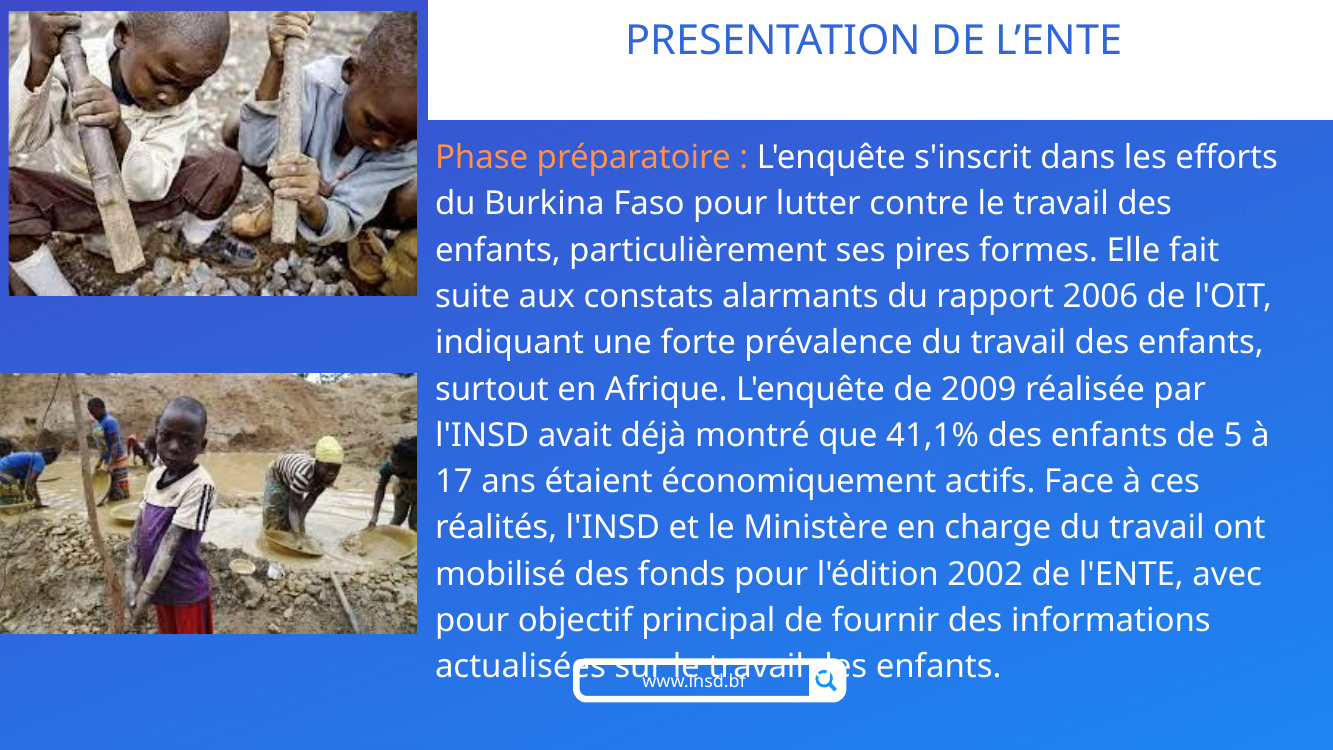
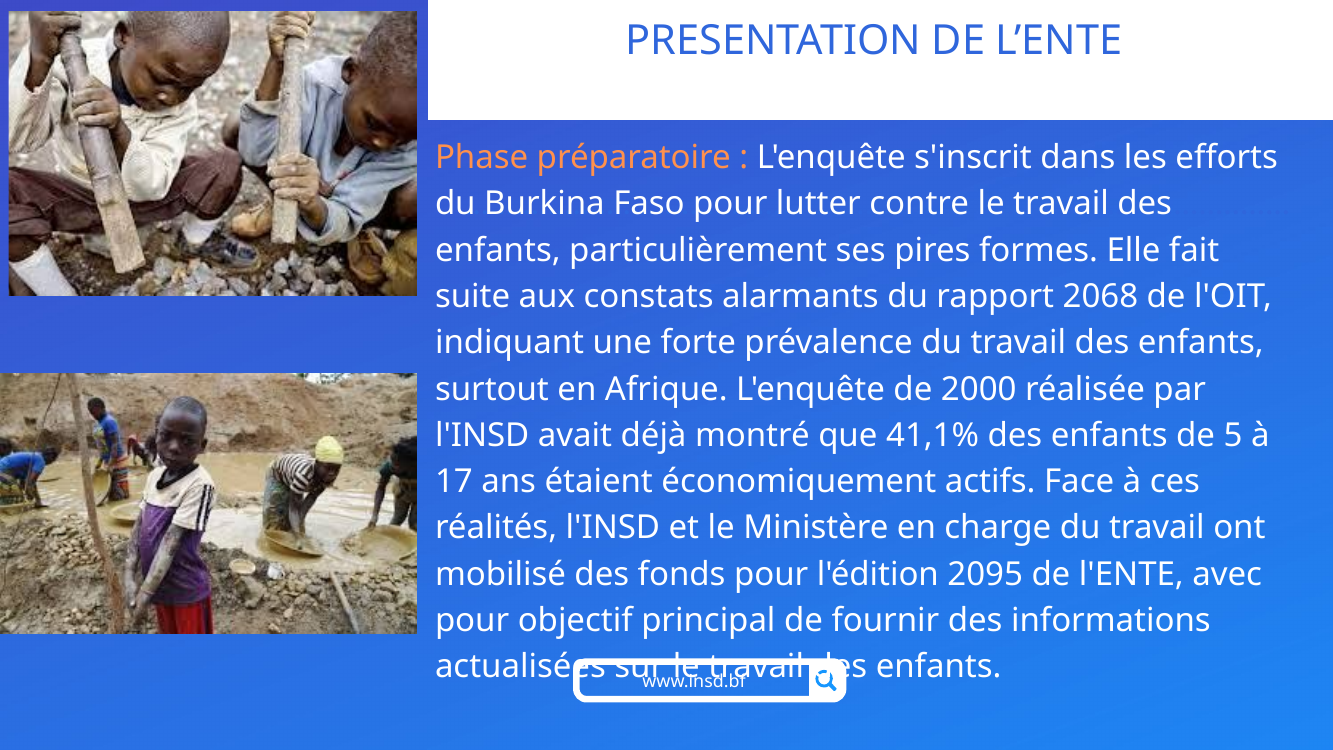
2006: 2006 -> 2068 (1100, 296)
2009: 2009 -> 2000 (979, 389)
2002: 2002 -> 2095 (985, 574)
